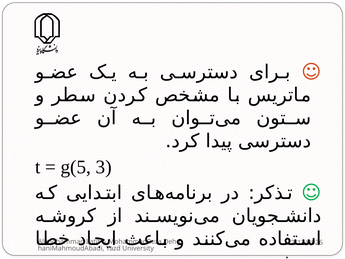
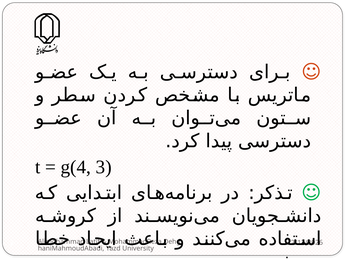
g(5: g(5 -> g(4 (76, 167)
